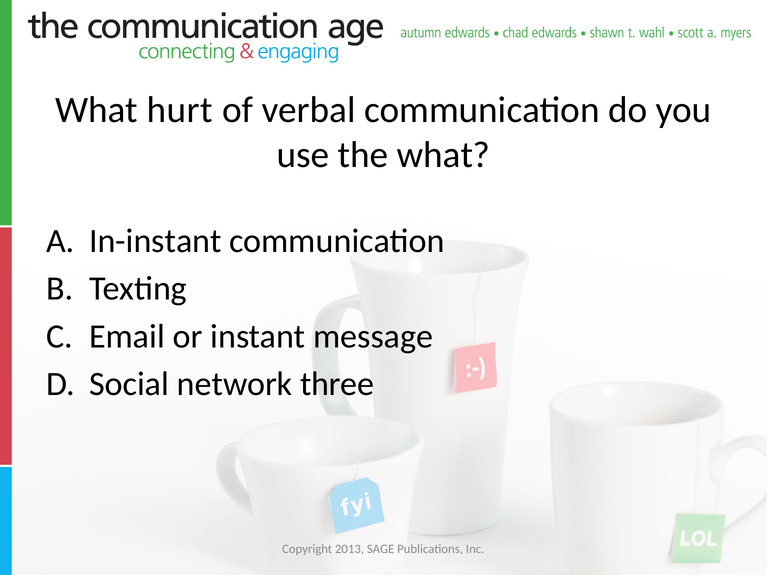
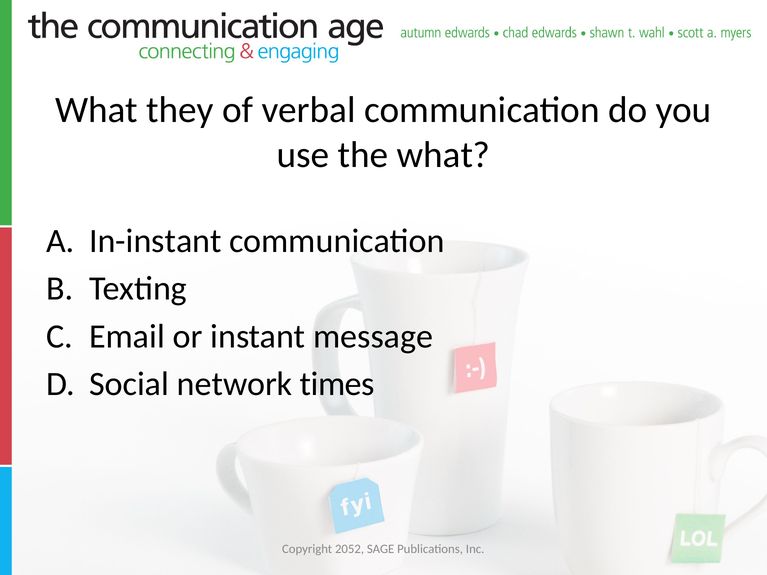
hurt: hurt -> they (180, 110)
three: three -> times (337, 384)
2013: 2013 -> 2052 (350, 549)
